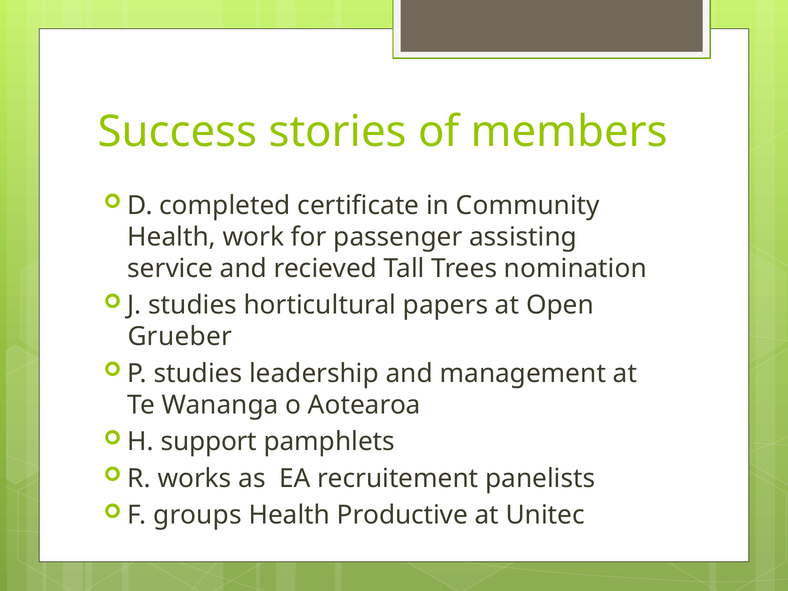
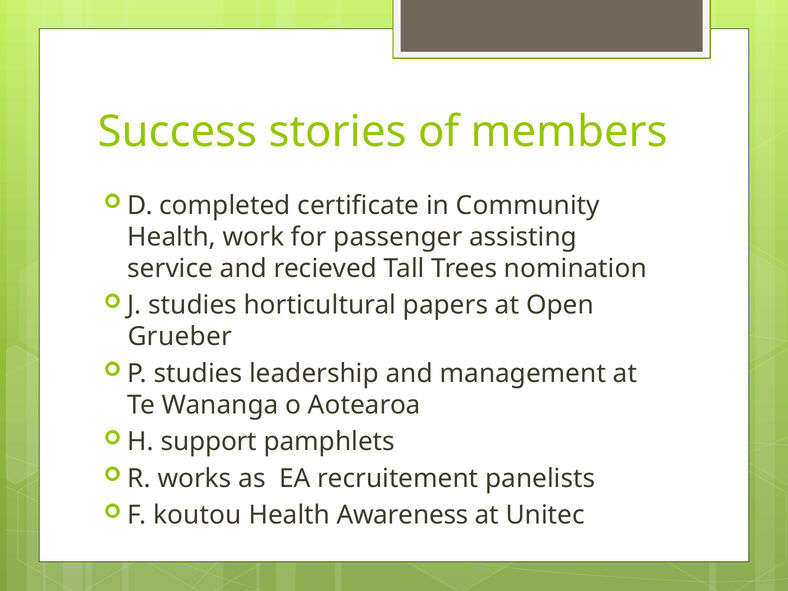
groups: groups -> koutou (197, 515)
Productive: Productive -> Awareness (402, 515)
